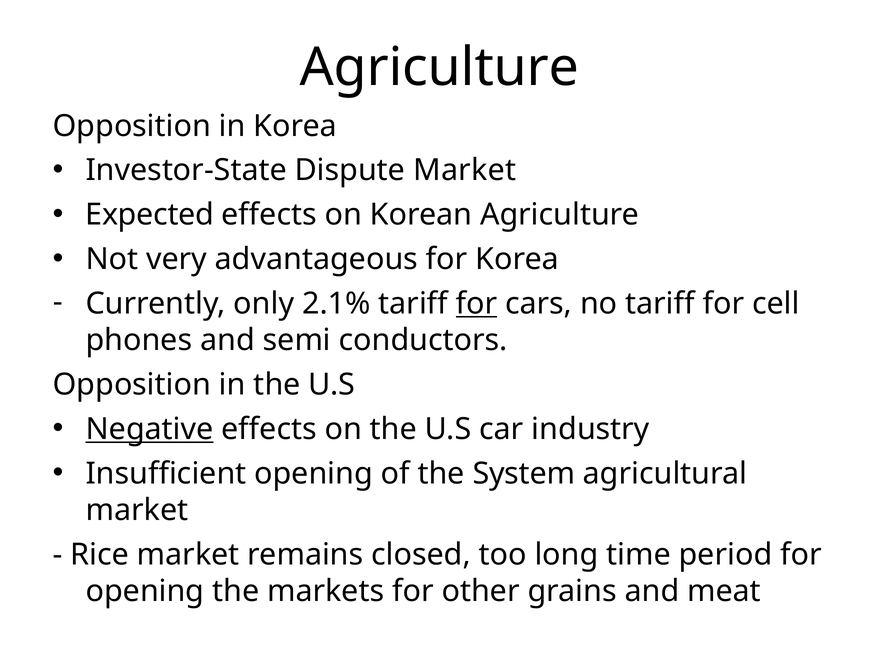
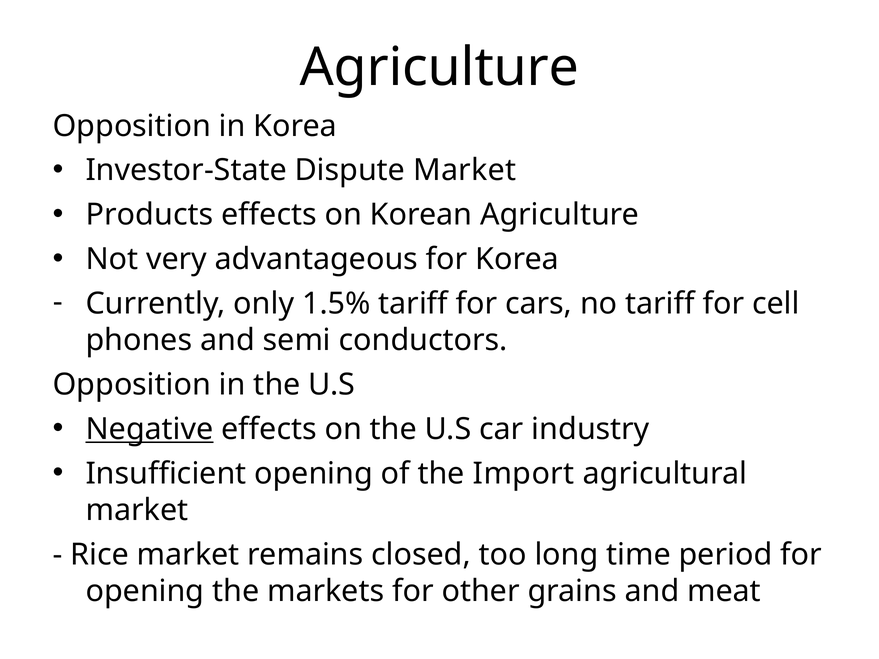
Expected: Expected -> Products (150, 215)
2.1%: 2.1% -> 1.5% (336, 304)
for underline: present -> none (477, 304)
System: System -> Import (524, 474)
